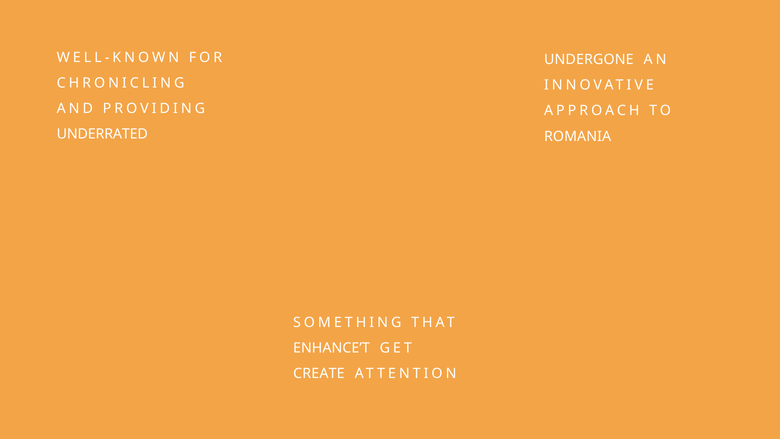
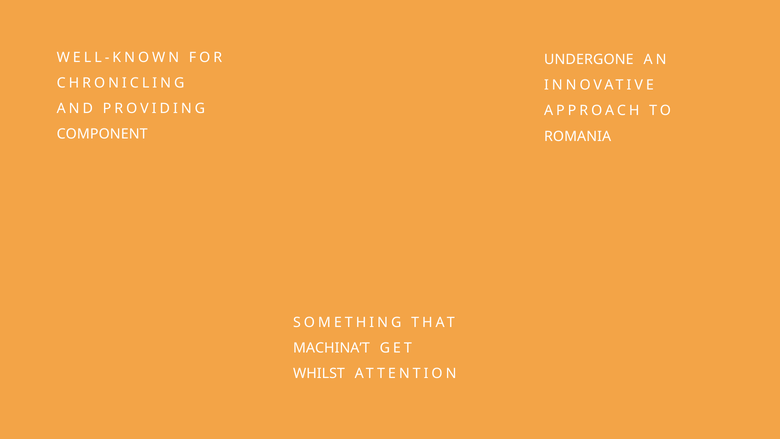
UNDERRATED: UNDERRATED -> COMPONENT (102, 134)
ENHANCE’T: ENHANCE’T -> MACHINA’T (331, 348)
CREATE: CREATE -> WHILST (319, 373)
